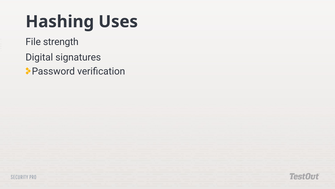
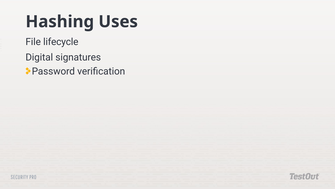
strength: strength -> lifecycle (61, 42)
